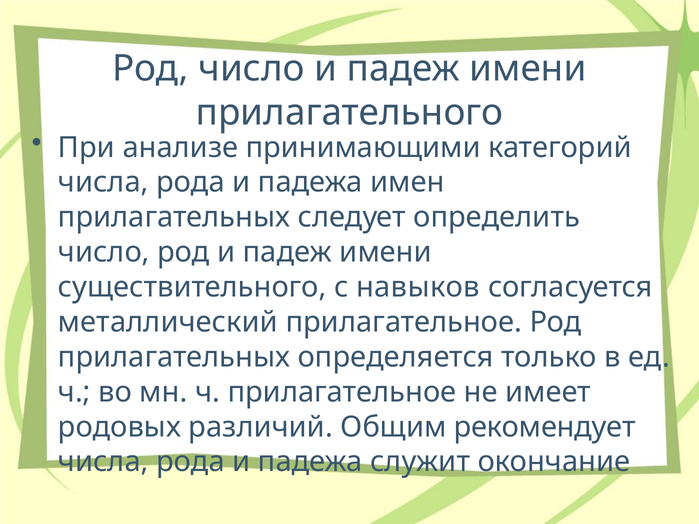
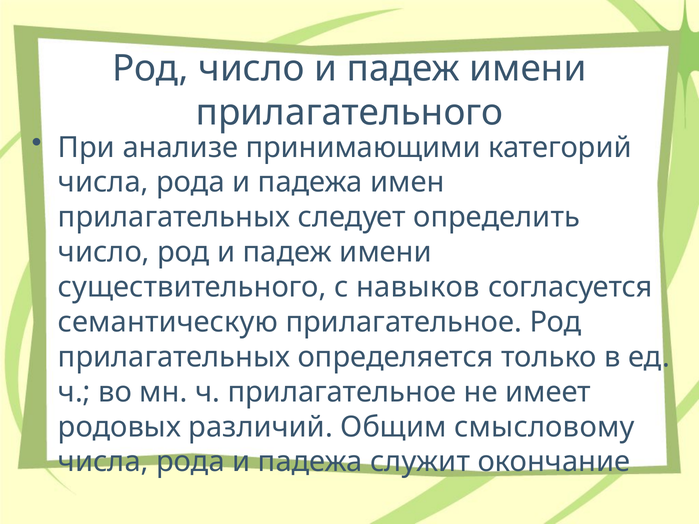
металлический: металлический -> семантическую (168, 322)
рекомендует: рекомендует -> смысловому (544, 427)
